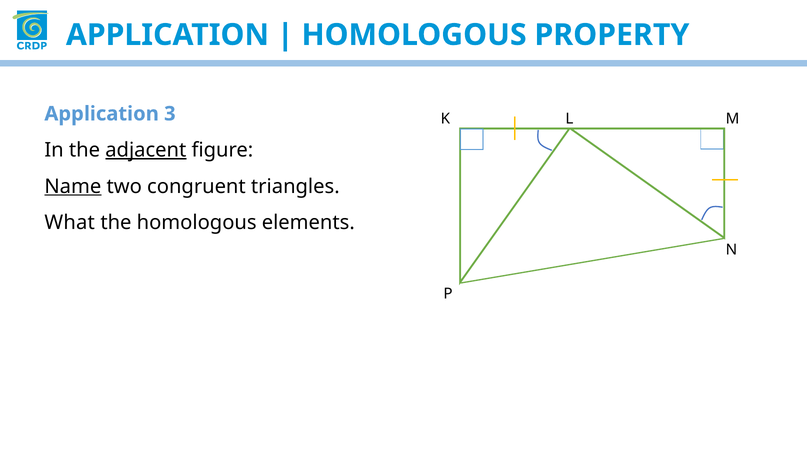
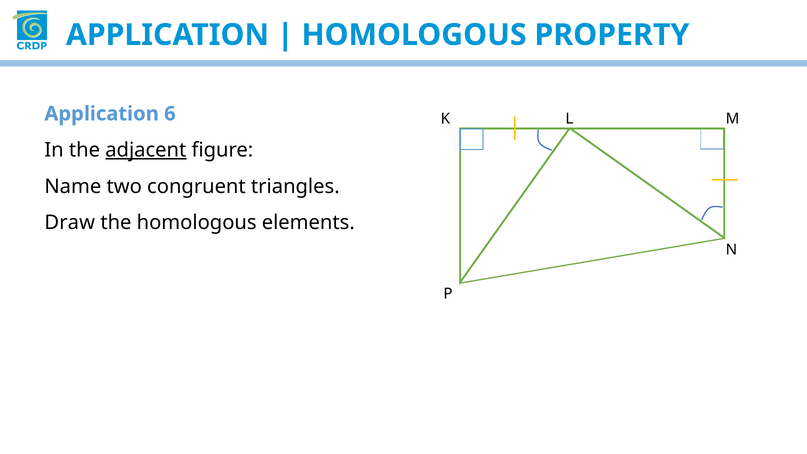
3: 3 -> 6 (170, 114)
Name underline: present -> none (73, 186)
What: What -> Draw (70, 223)
